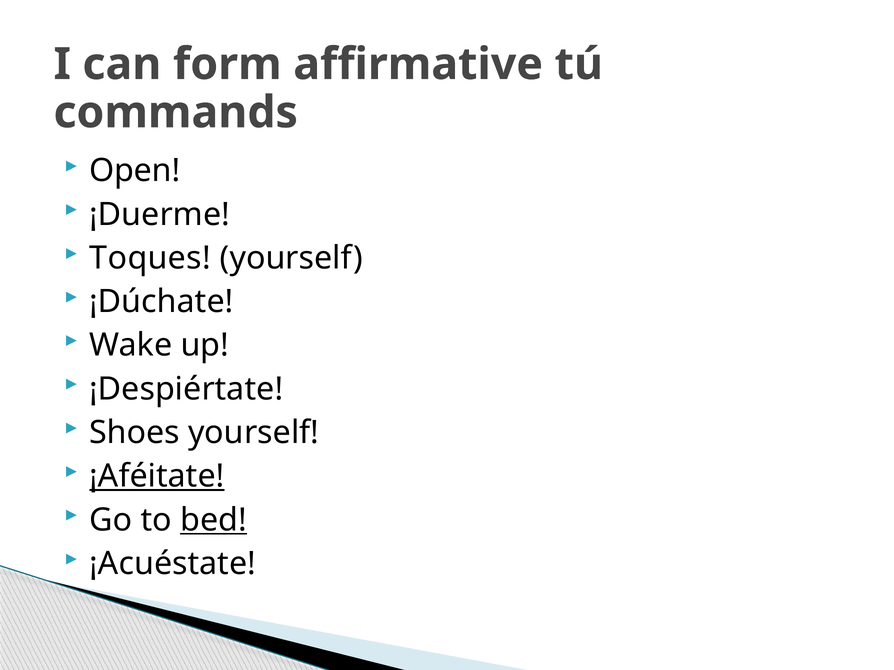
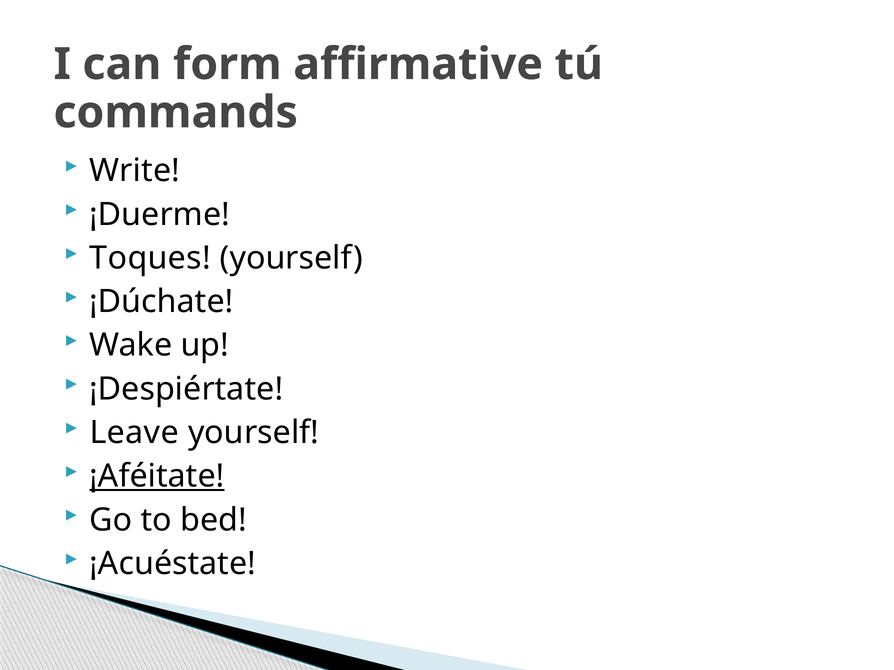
Open: Open -> Write (135, 171)
Shoes: Shoes -> Leave (134, 433)
bed underline: present -> none (214, 520)
